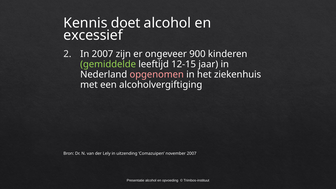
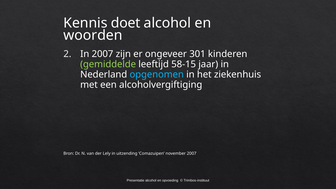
excessief: excessief -> woorden (93, 35)
900: 900 -> 301 (197, 54)
12-15: 12-15 -> 58-15 (184, 64)
opgenomen colour: pink -> light blue (157, 74)
